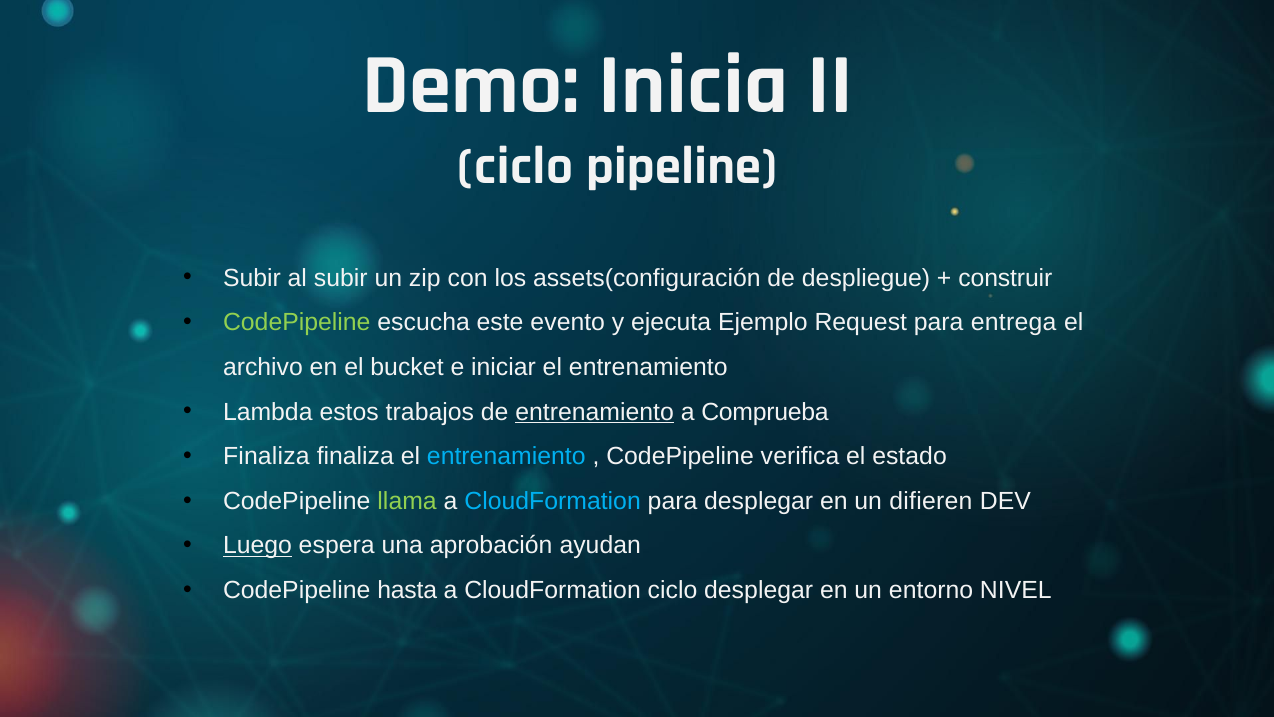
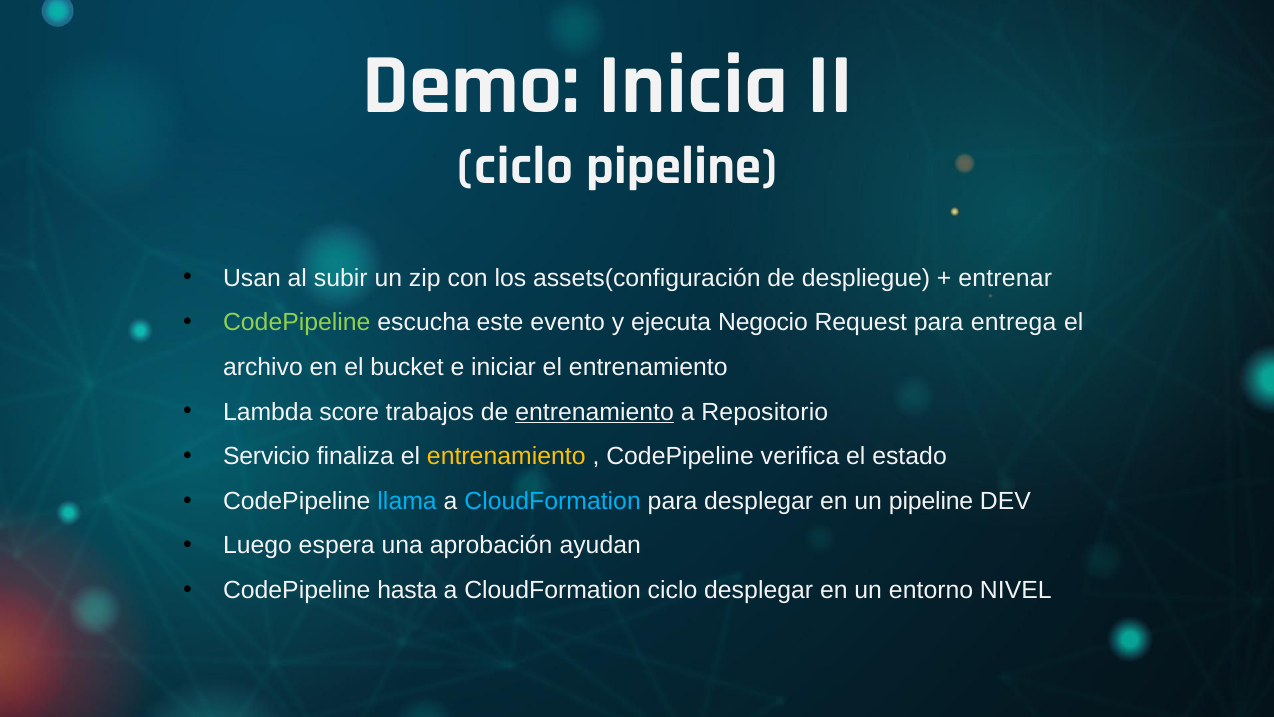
Subir: Subir -> Usan (252, 278)
construir: construir -> entrenar (1005, 278)
Ejemplo: Ejemplo -> Negocio (763, 323)
estos: estos -> score (349, 412)
Comprueba: Comprueba -> Repositorio (765, 412)
Finaliza: Finaliza -> Servicio (267, 456)
entrenamiento colour: light blue -> yellow (506, 456)
llama colour: light green -> light blue (407, 501)
un difieren: difieren -> pipeline (931, 501)
Luego underline: present -> none (258, 546)
